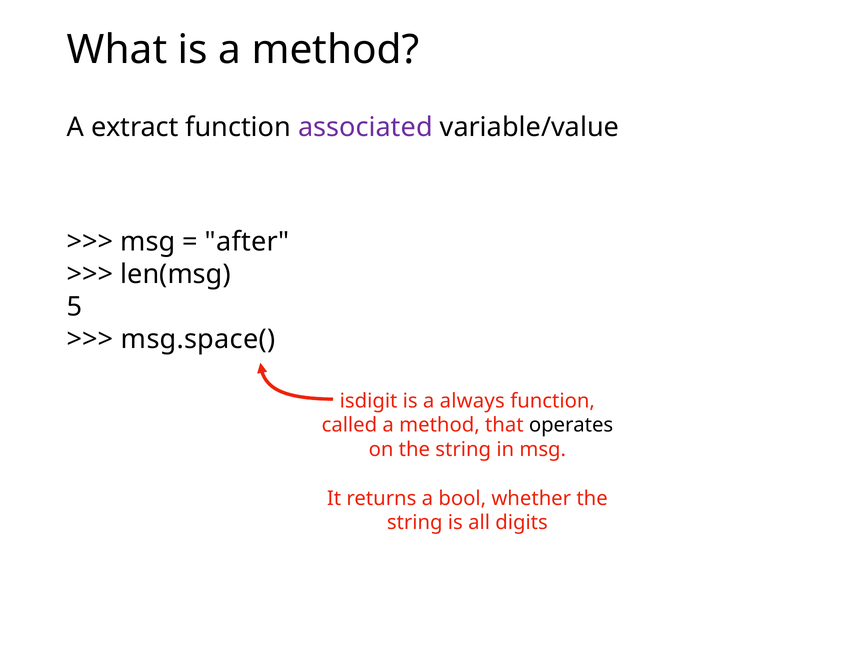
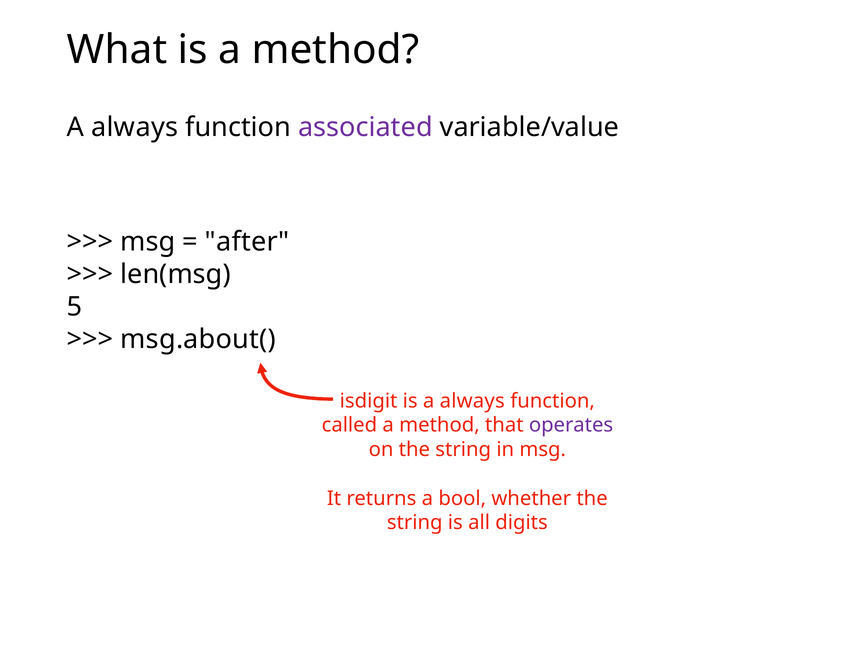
extract: extract -> always (135, 127)
msg.space(: msg.space( -> msg.about( (198, 339)
operates colour: black -> purple (571, 425)
